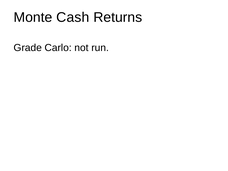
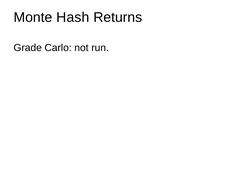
Cash: Cash -> Hash (73, 17)
